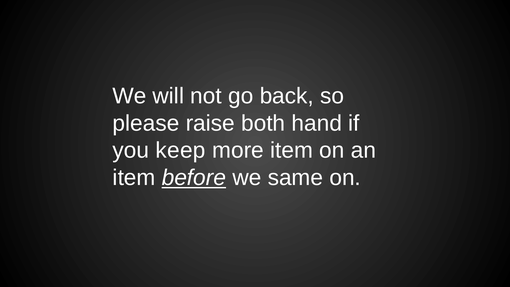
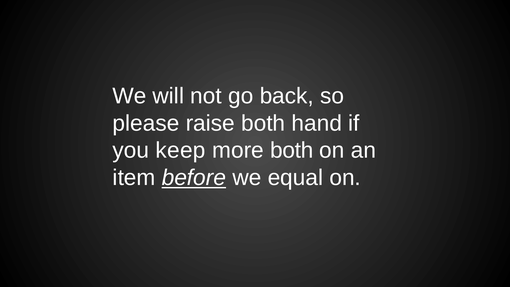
more item: item -> both (292, 150)
same: same -> equal (295, 178)
